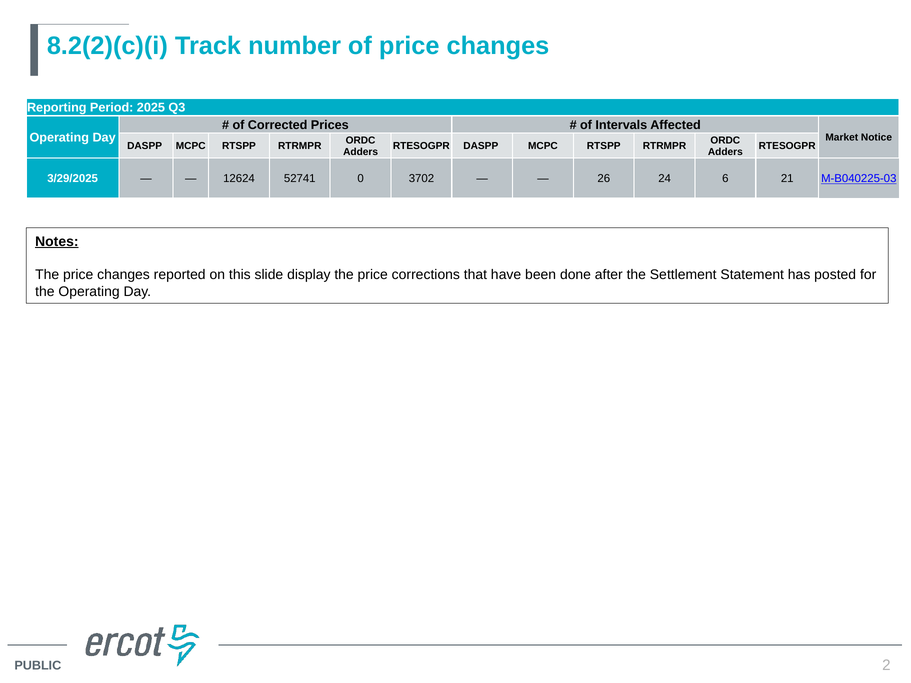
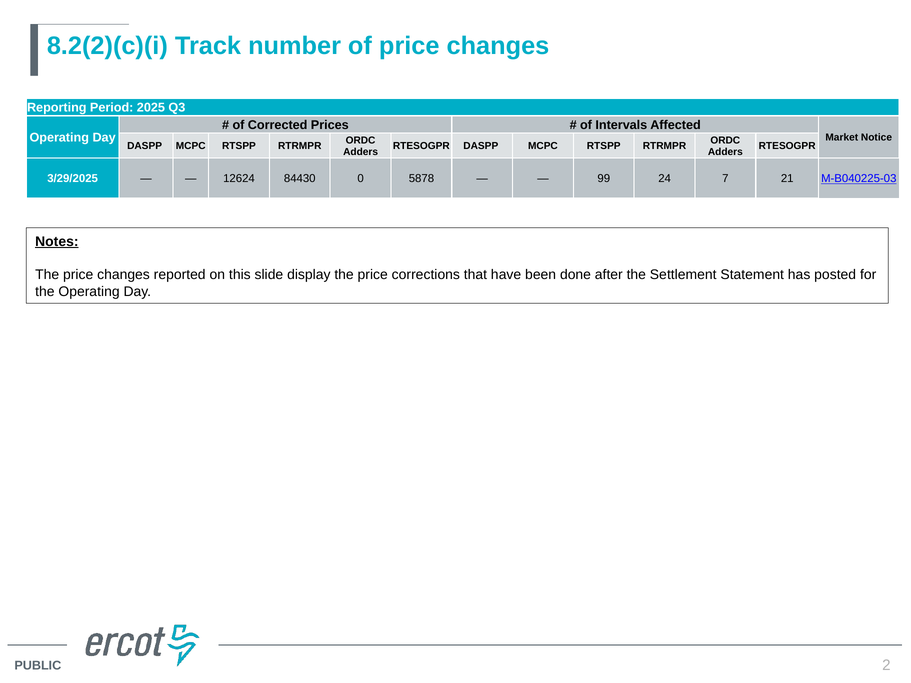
52741: 52741 -> 84430 (300, 179)
3702: 3702 -> 5878 (421, 179)
26: 26 -> 99 (604, 179)
6: 6 -> 7 (725, 179)
